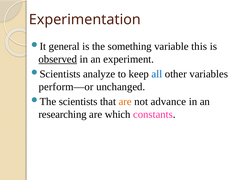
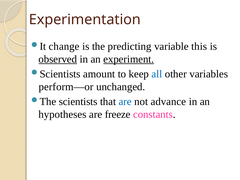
general: general -> change (64, 46)
something: something -> predicting (130, 46)
experiment underline: none -> present (129, 59)
analyze: analyze -> amount (99, 74)
are colour: orange -> blue (125, 102)
researching: researching -> hypotheses (62, 114)
which: which -> freeze (118, 114)
